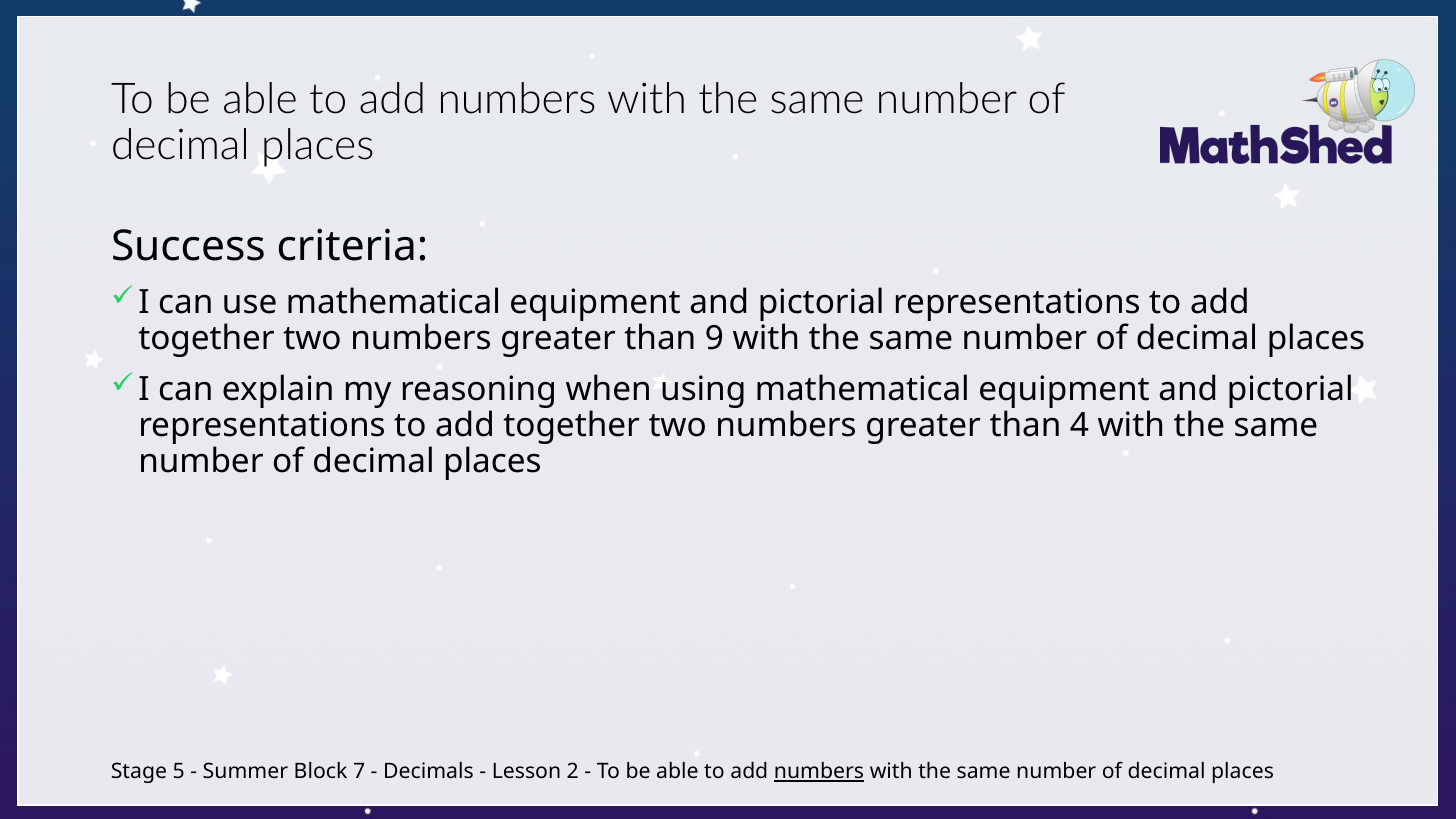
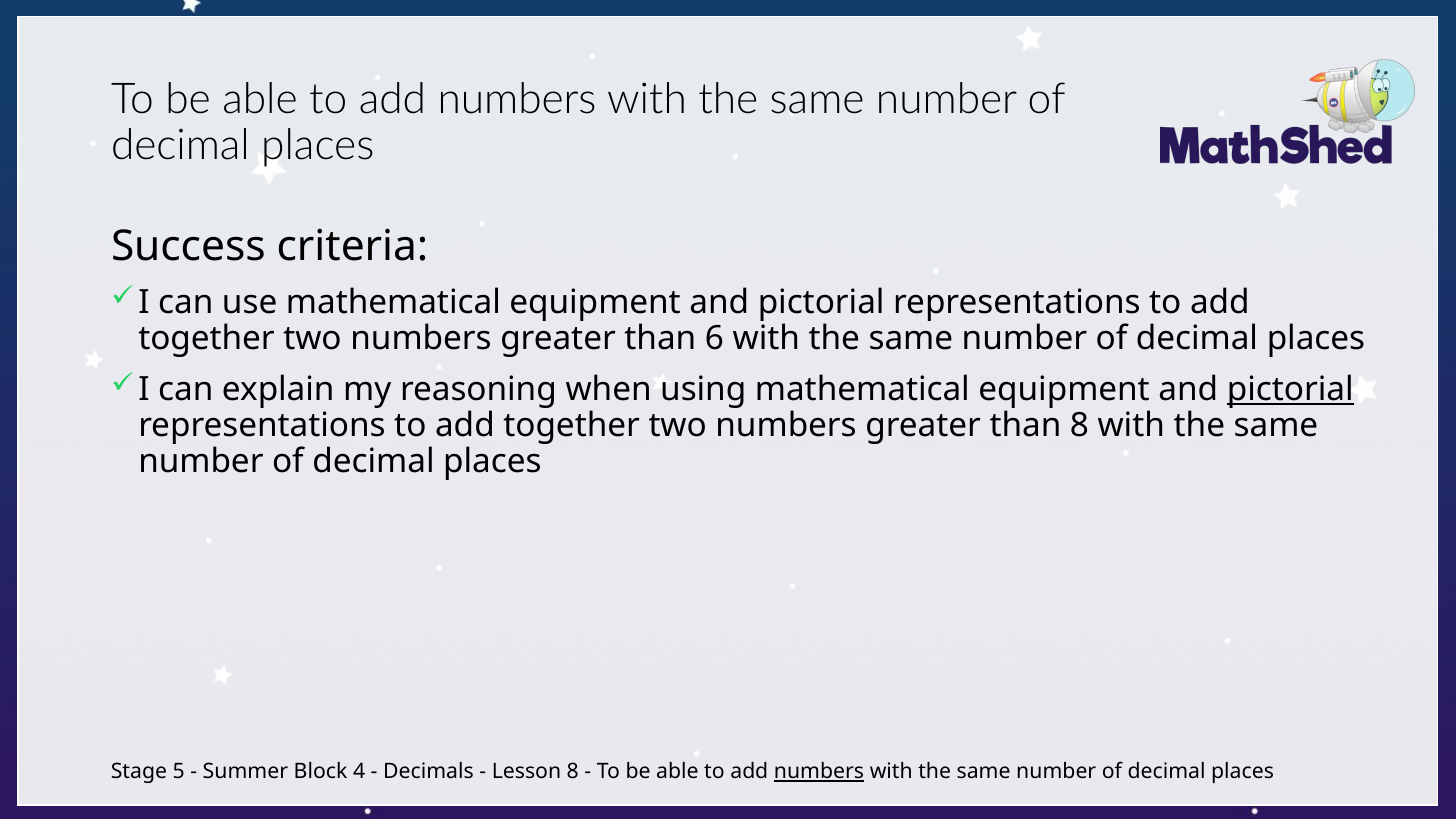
9: 9 -> 6 (714, 338)
pictorial underline: none -> present (1290, 390)
than 4: 4 -> 8 (1079, 426)
7: 7 -> 4 (359, 772)
Lesson 2: 2 -> 8 (573, 772)
